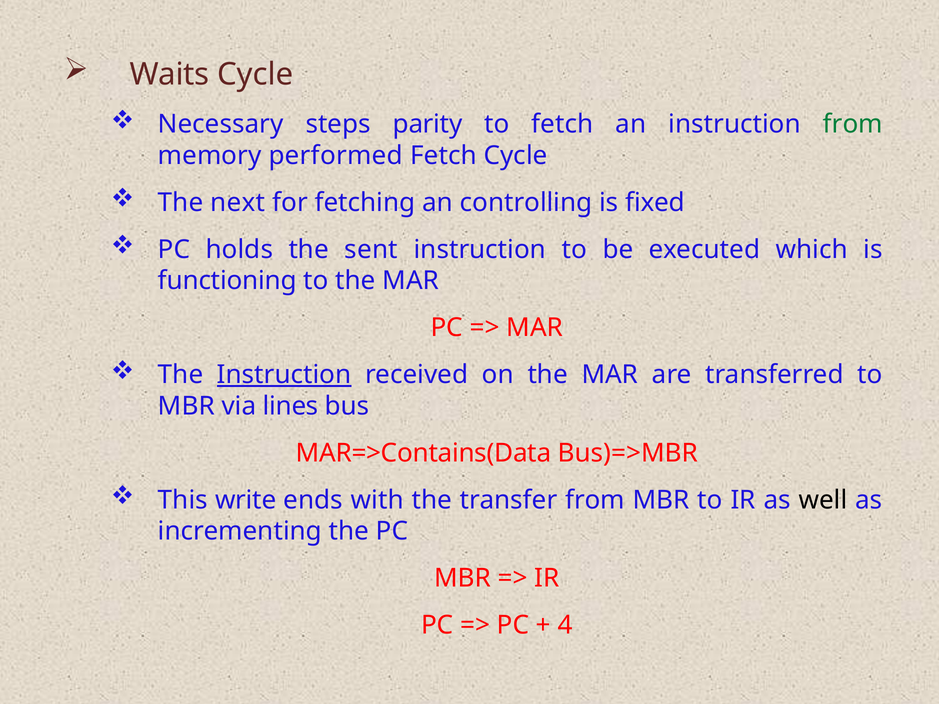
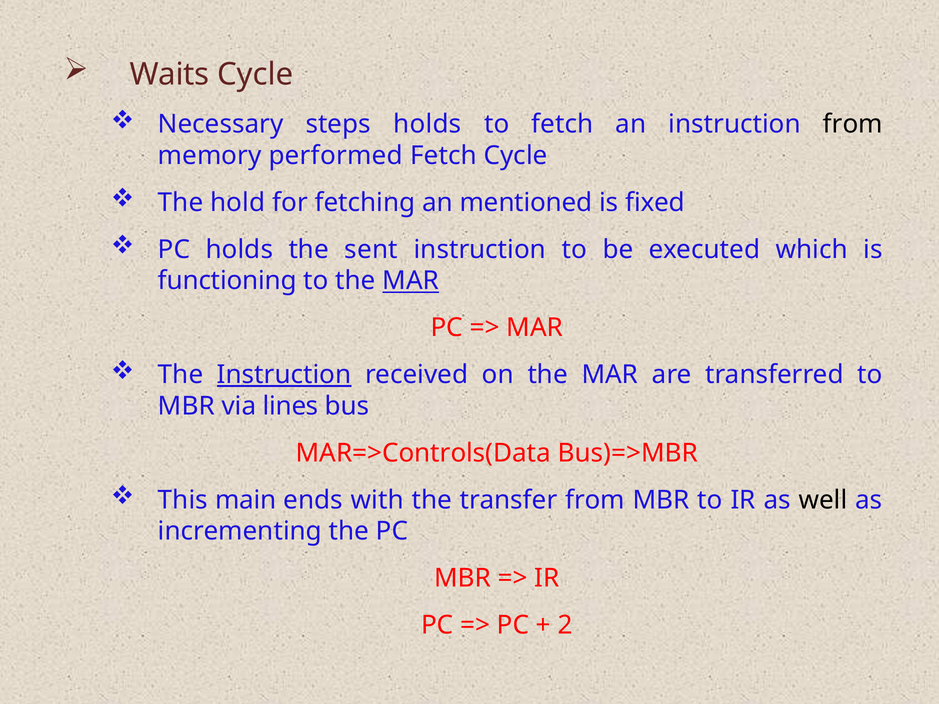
steps parity: parity -> holds (427, 124)
from colour: green -> black (853, 124)
next: next -> hold (238, 203)
controlling: controlling -> mentioned (526, 203)
MAR underline: none -> present (411, 281)
MAR=>Contains(Data: MAR=>Contains(Data -> MAR=>Controls(Data (423, 453)
write: write -> main (246, 500)
4: 4 -> 2 (565, 625)
